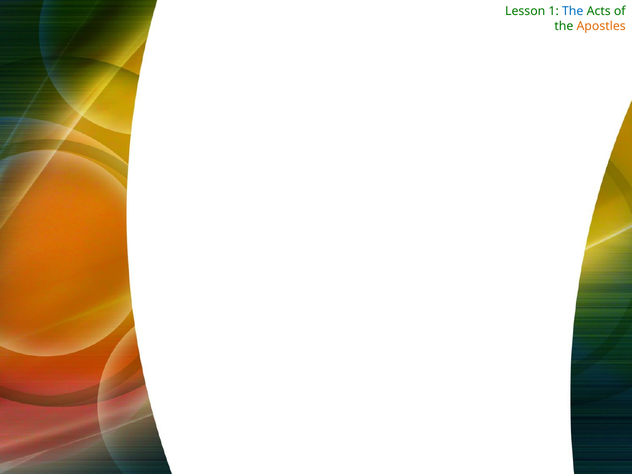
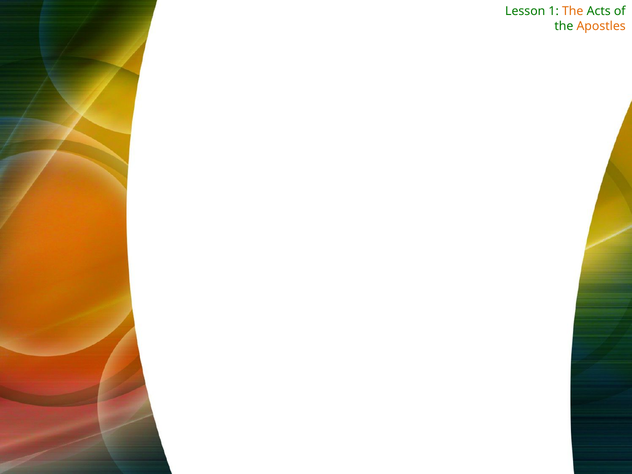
The colour: blue -> orange (573, 11)
